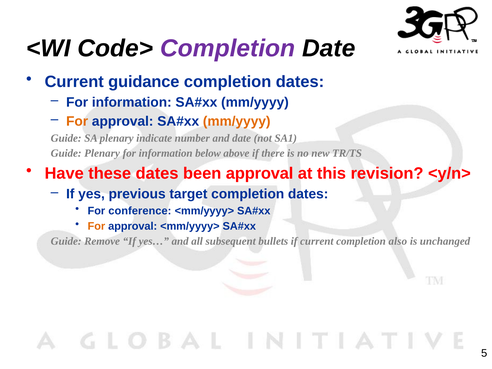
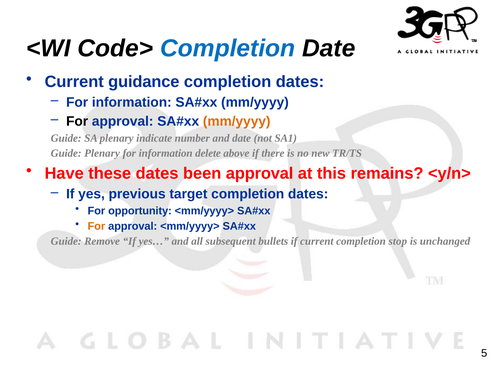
Completion colour: purple -> blue (228, 48)
For colour: orange -> black (77, 121)
below: below -> delete (208, 153)
revision: revision -> remains (387, 173)
conference: conference -> opportunity (140, 211)
also: also -> stop (398, 241)
